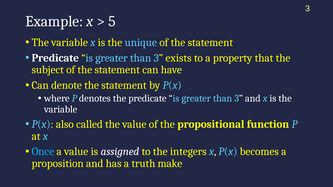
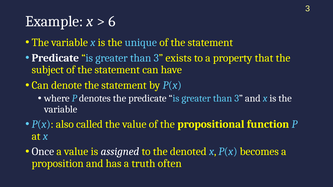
5: 5 -> 6 (112, 21)
Once colour: light blue -> white (43, 152)
integers: integers -> denoted (188, 152)
make: make -> often (170, 164)
